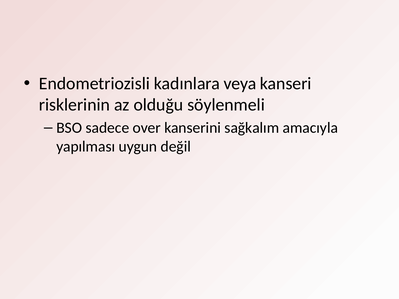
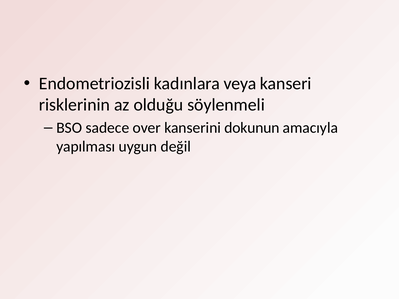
sağkalım: sağkalım -> dokunun (252, 128)
